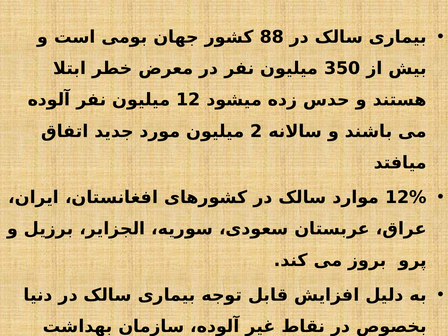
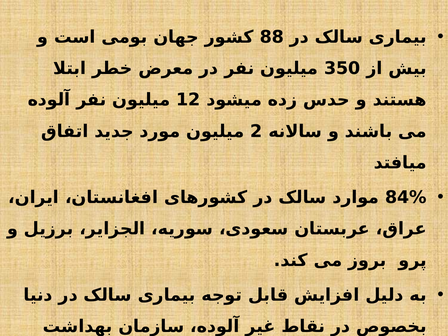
12%: 12% -> 84% (406, 198)
